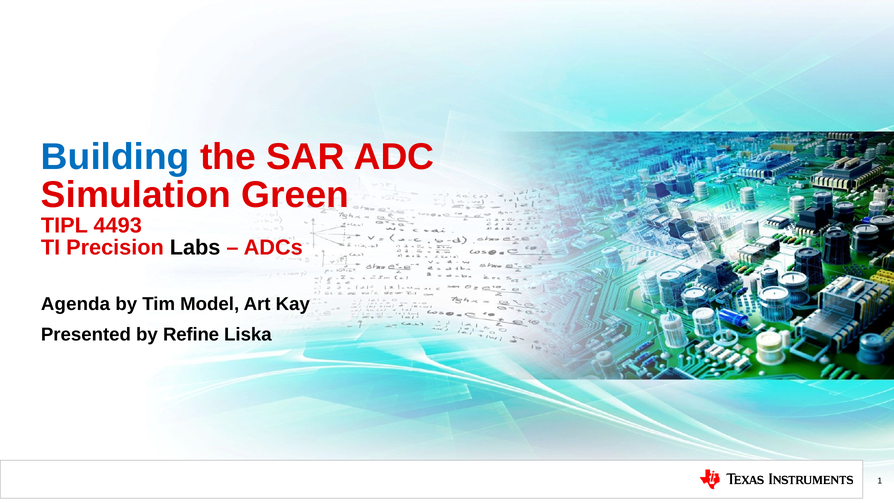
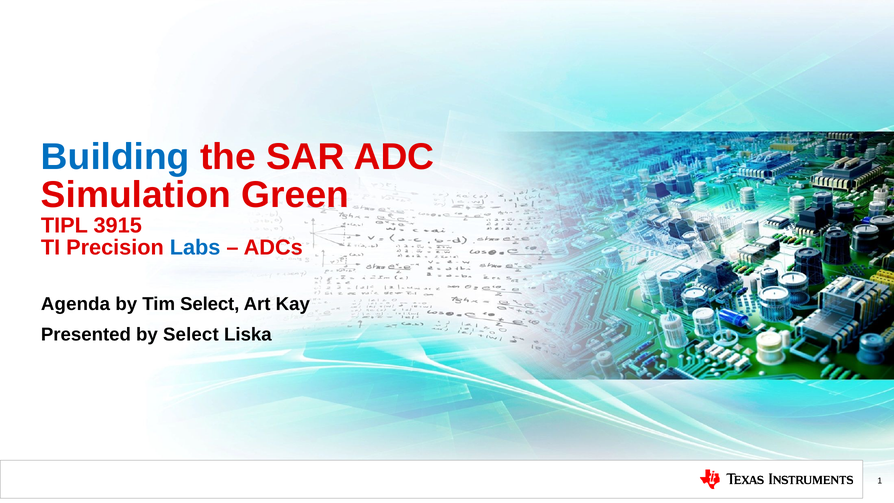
4493: 4493 -> 3915 (118, 226)
Labs colour: black -> blue (195, 248)
Tim Model: Model -> Select (210, 304)
by Refine: Refine -> Select (191, 335)
